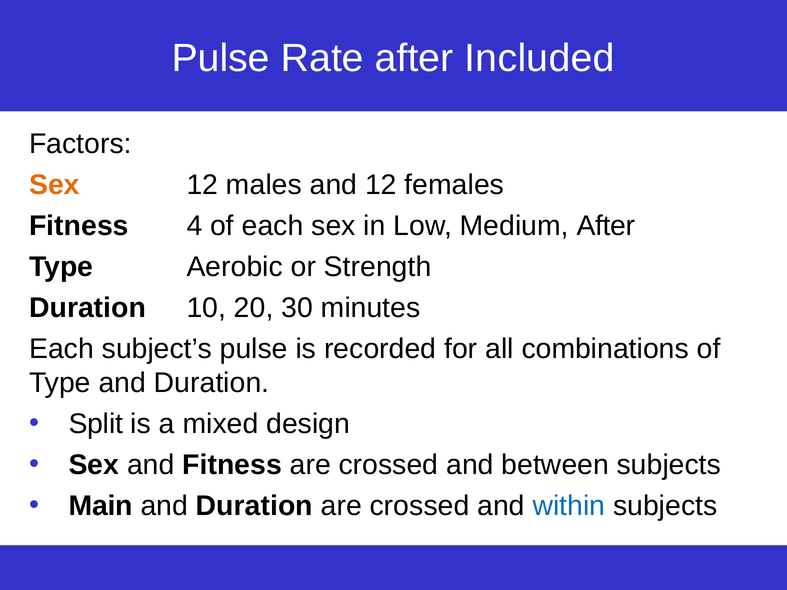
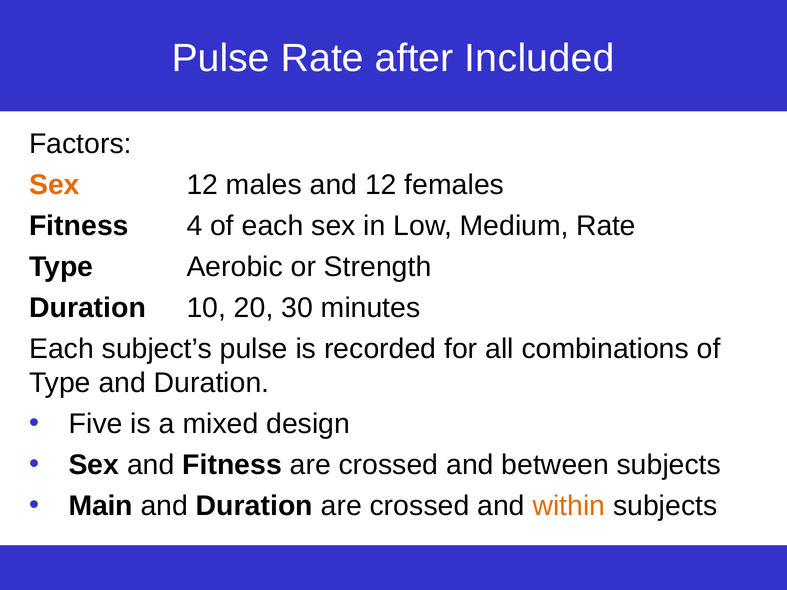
Medium After: After -> Rate (606, 226)
Split: Split -> Five (96, 424)
within colour: blue -> orange (569, 506)
